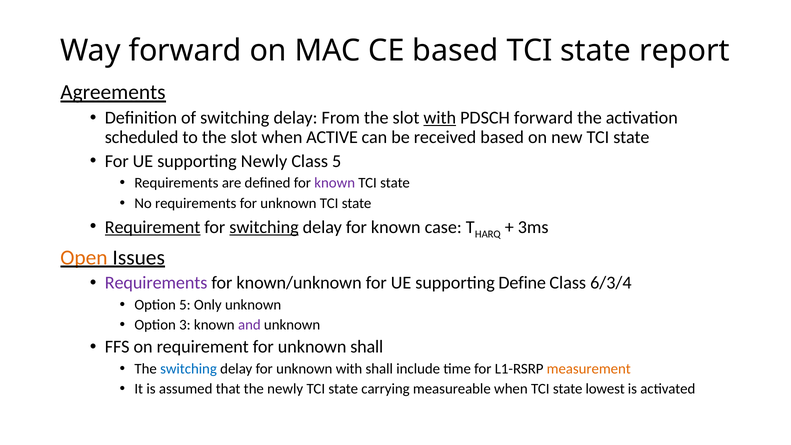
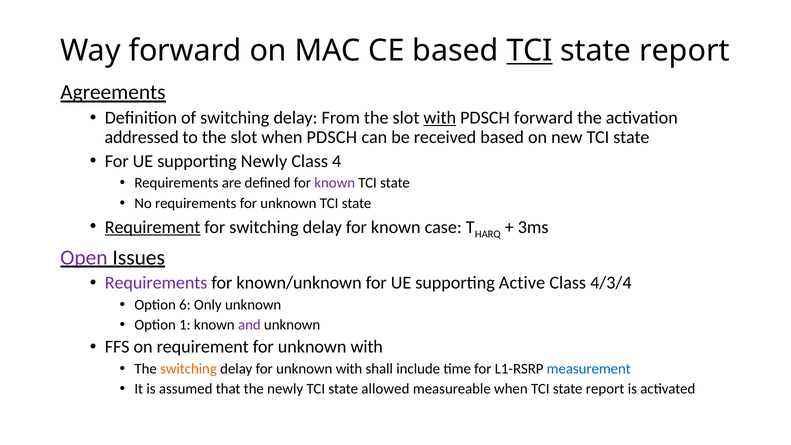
TCI underline: none -> present (530, 51)
scheduled: scheduled -> addressed (142, 137)
when ACTIVE: ACTIVE -> PDSCH (332, 137)
Class 5: 5 -> 4 (337, 161)
switching underline: present -> none (264, 227)
Open colour: orange -> purple (84, 257)
Define: Define -> Active (522, 283)
6/3/4: 6/3/4 -> 4/3/4 (611, 283)
Option 5: 5 -> 6 (185, 305)
3: 3 -> 1 (185, 325)
requirement for unknown shall: shall -> with (367, 347)
switching colour: blue -> orange (189, 369)
measurement colour: orange -> blue (589, 369)
carrying: carrying -> allowed (385, 389)
when TCI state lowest: lowest -> report (605, 389)
